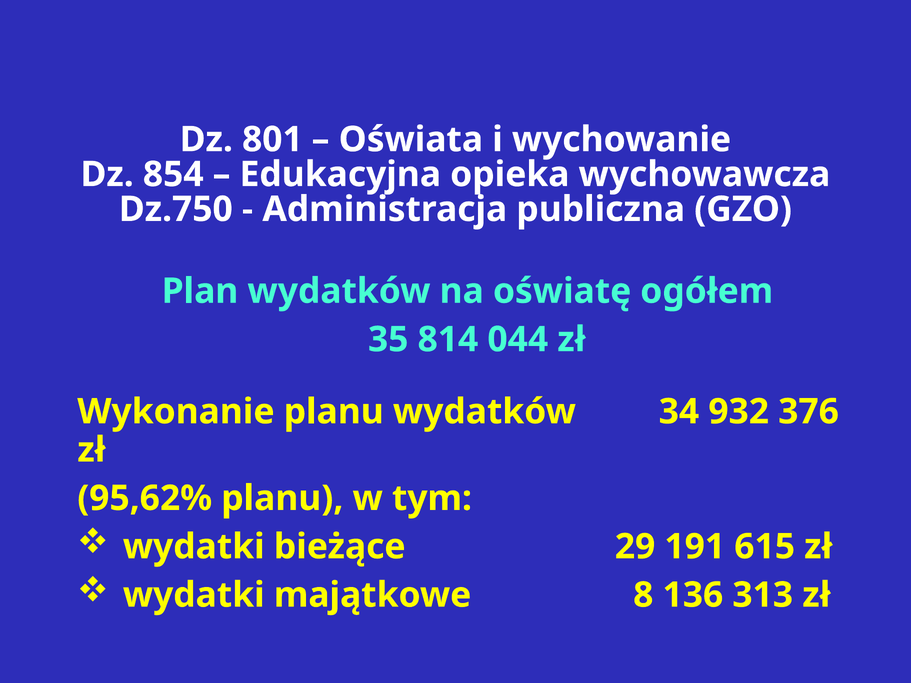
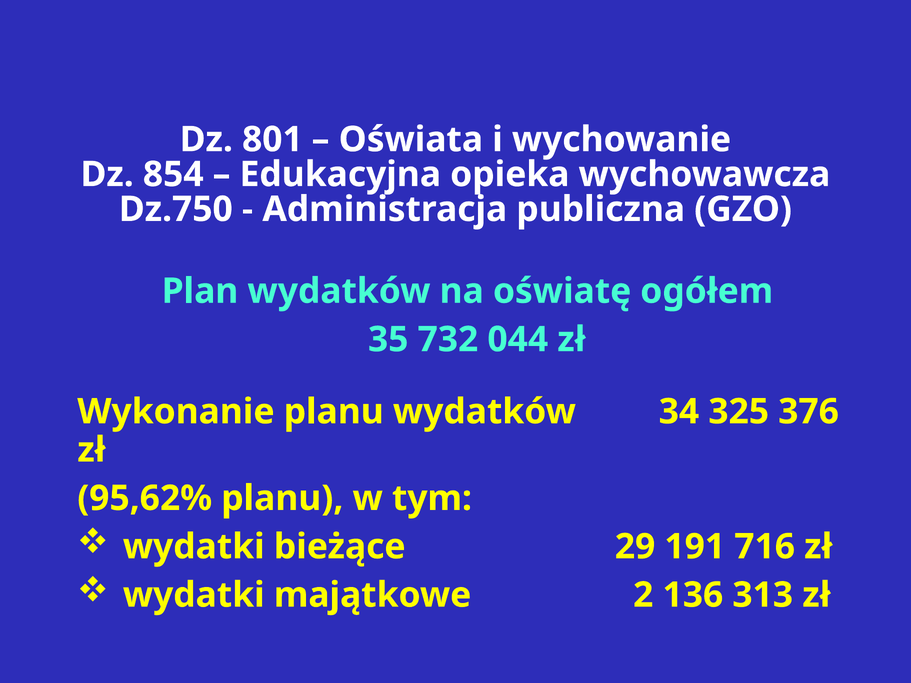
814: 814 -> 732 (448, 340)
932: 932 -> 325 (739, 412)
615: 615 -> 716 (765, 547)
8: 8 -> 2 (643, 595)
